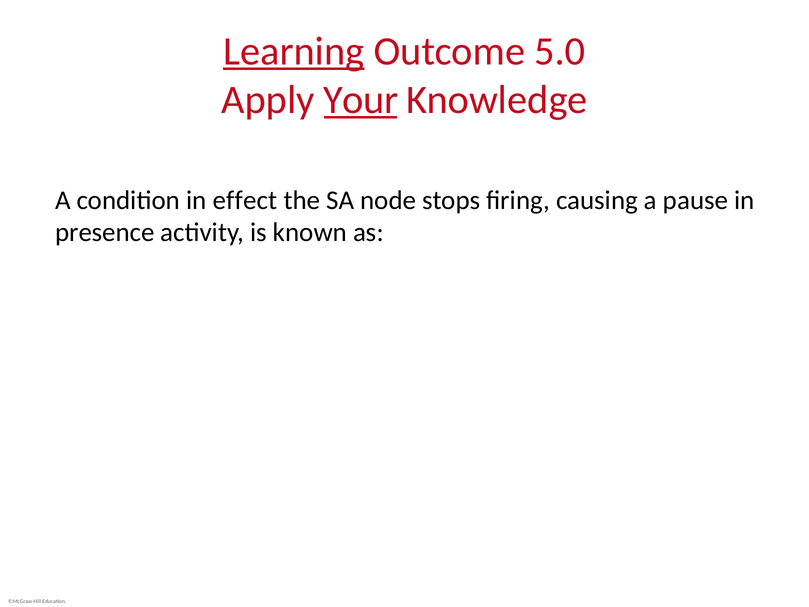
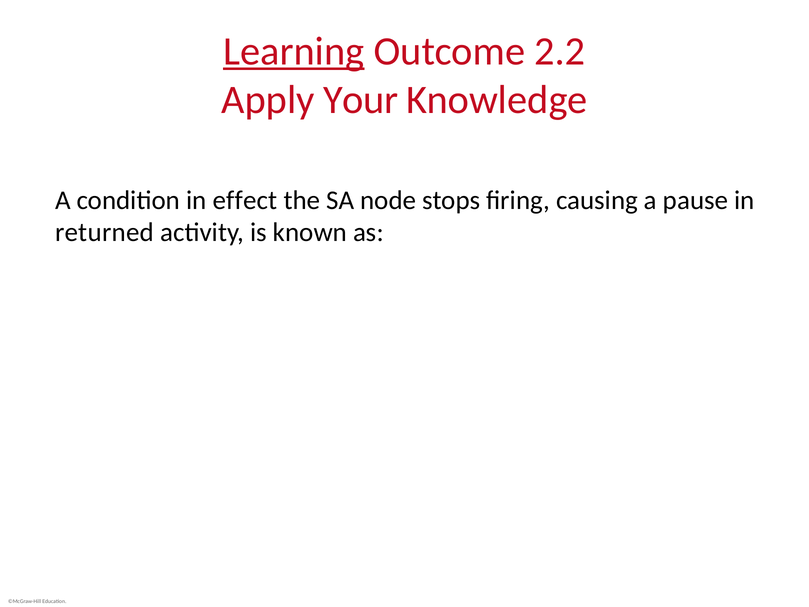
5.0: 5.0 -> 2.2 (560, 51)
Your underline: present -> none (361, 100)
presence: presence -> returned (105, 232)
